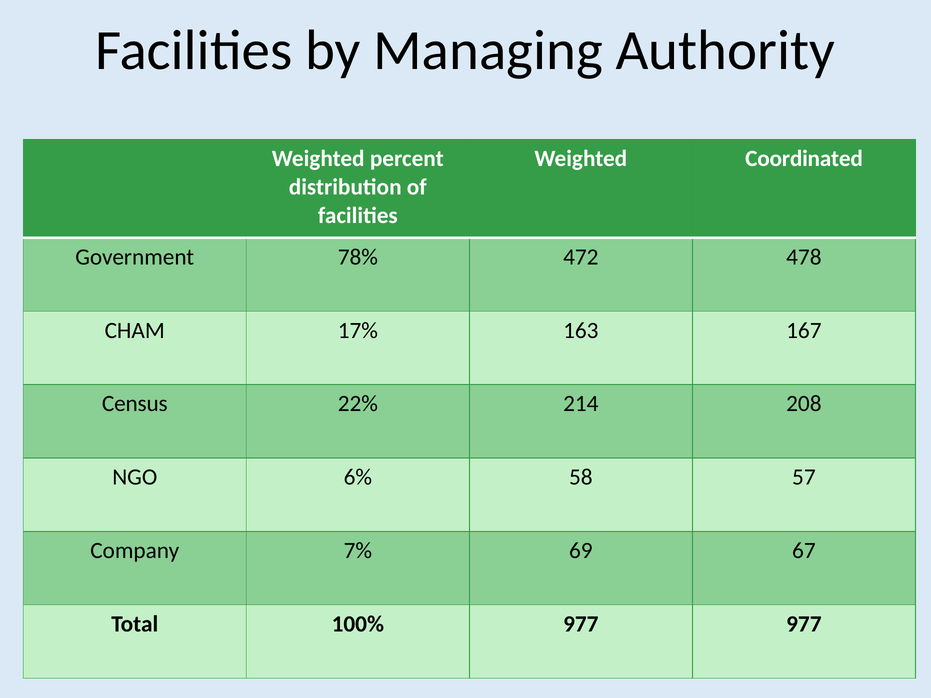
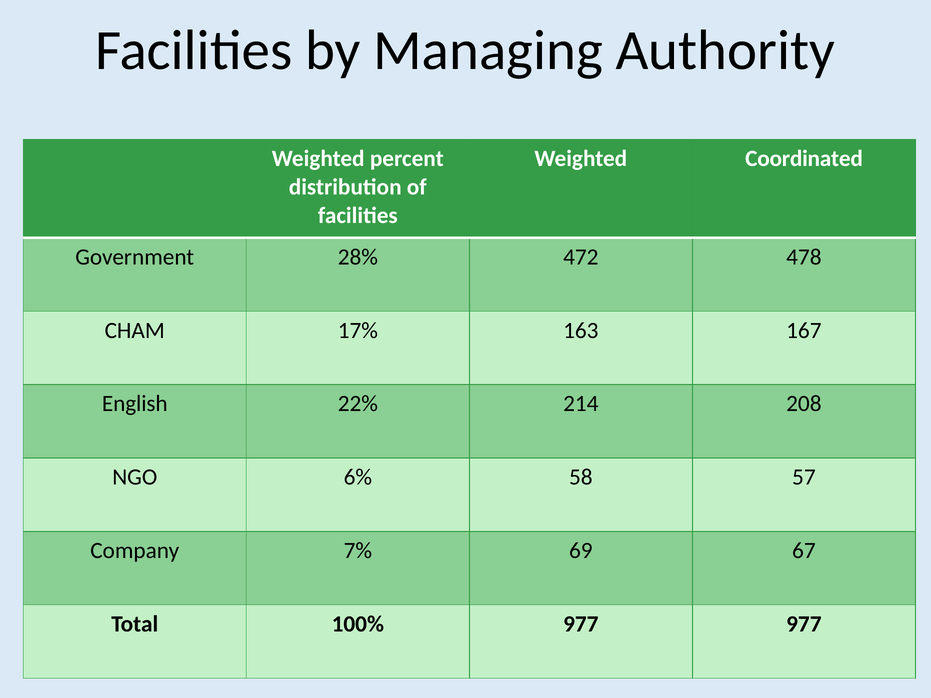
78%: 78% -> 28% (358, 257)
Census: Census -> English (135, 404)
